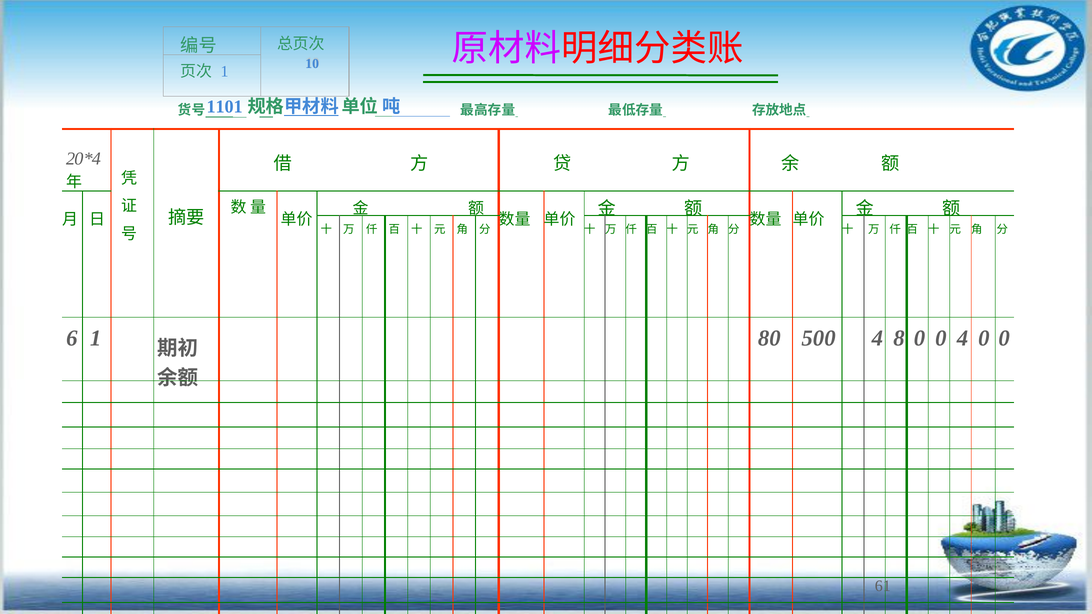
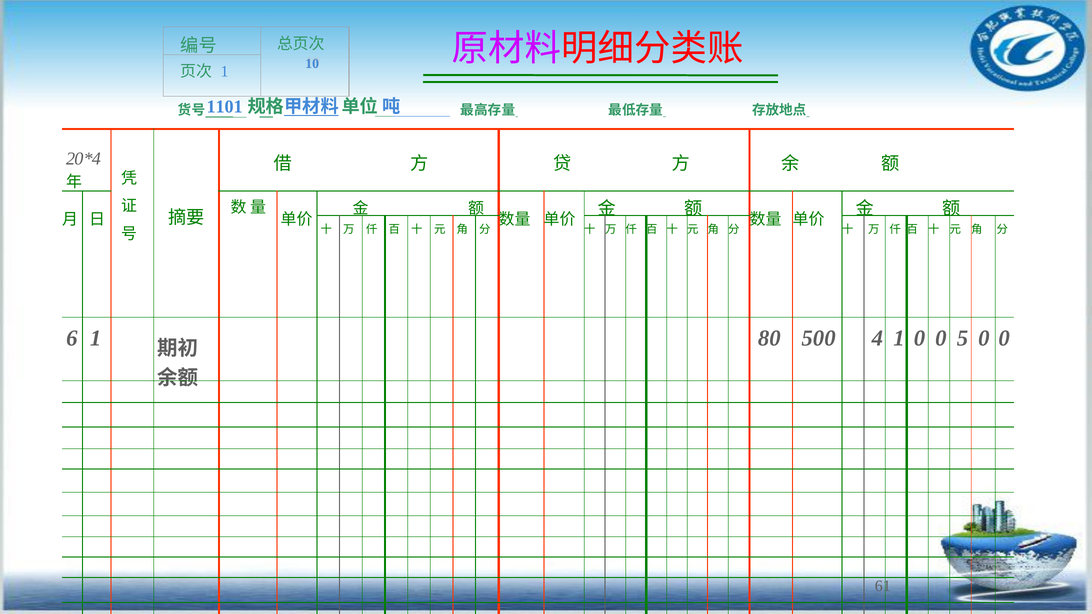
4 8: 8 -> 1 (899, 338)
0 4: 4 -> 5 (963, 338)
